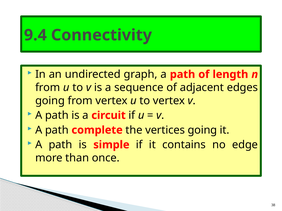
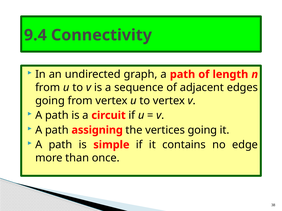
complete: complete -> assigning (97, 130)
